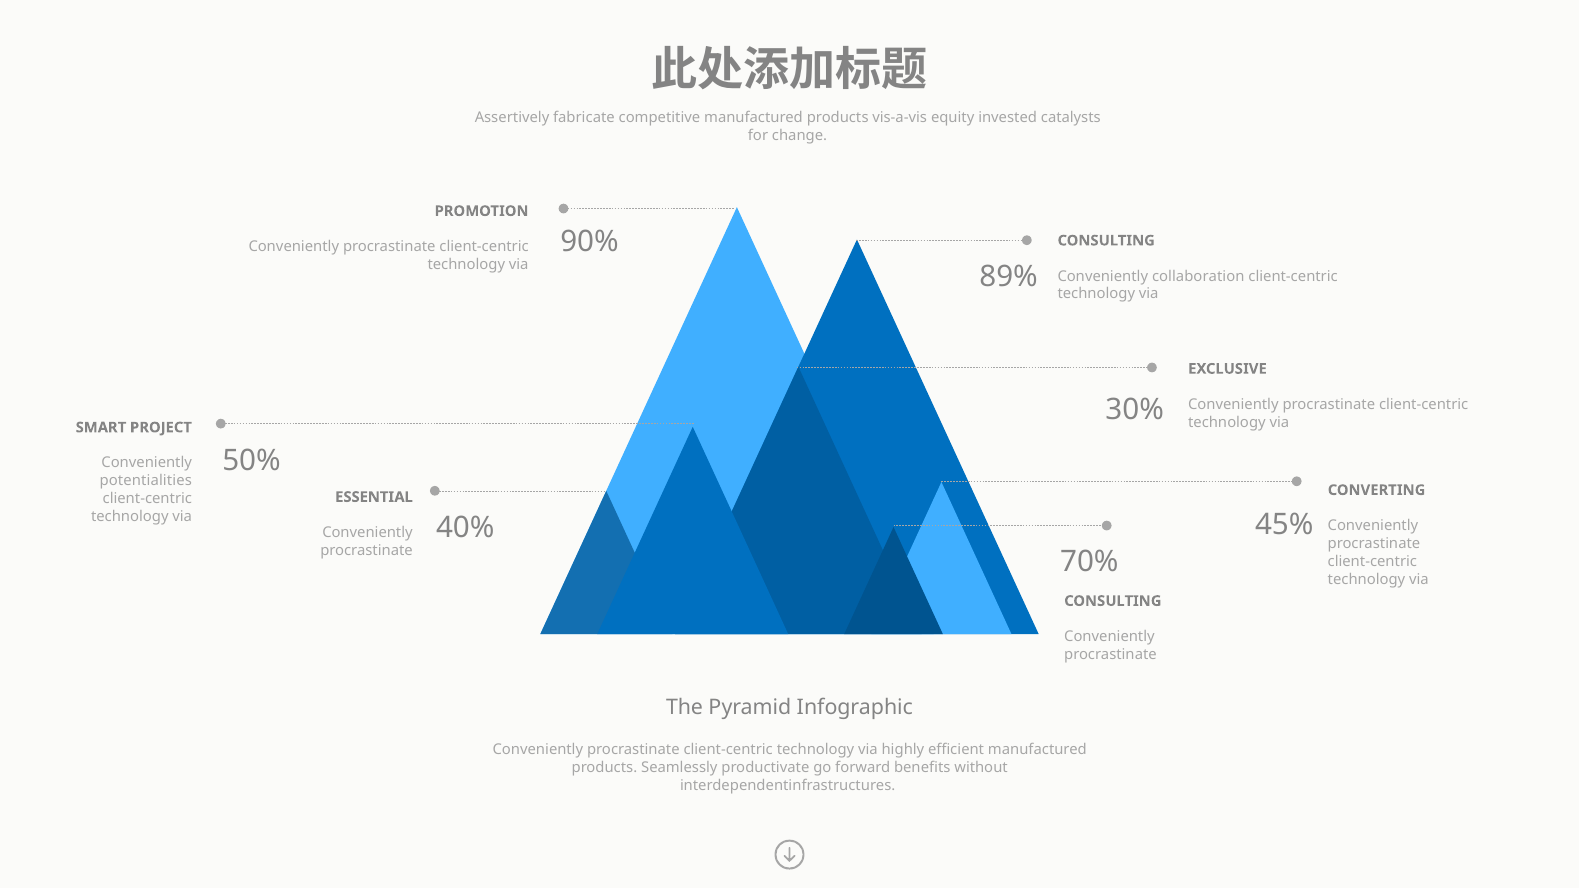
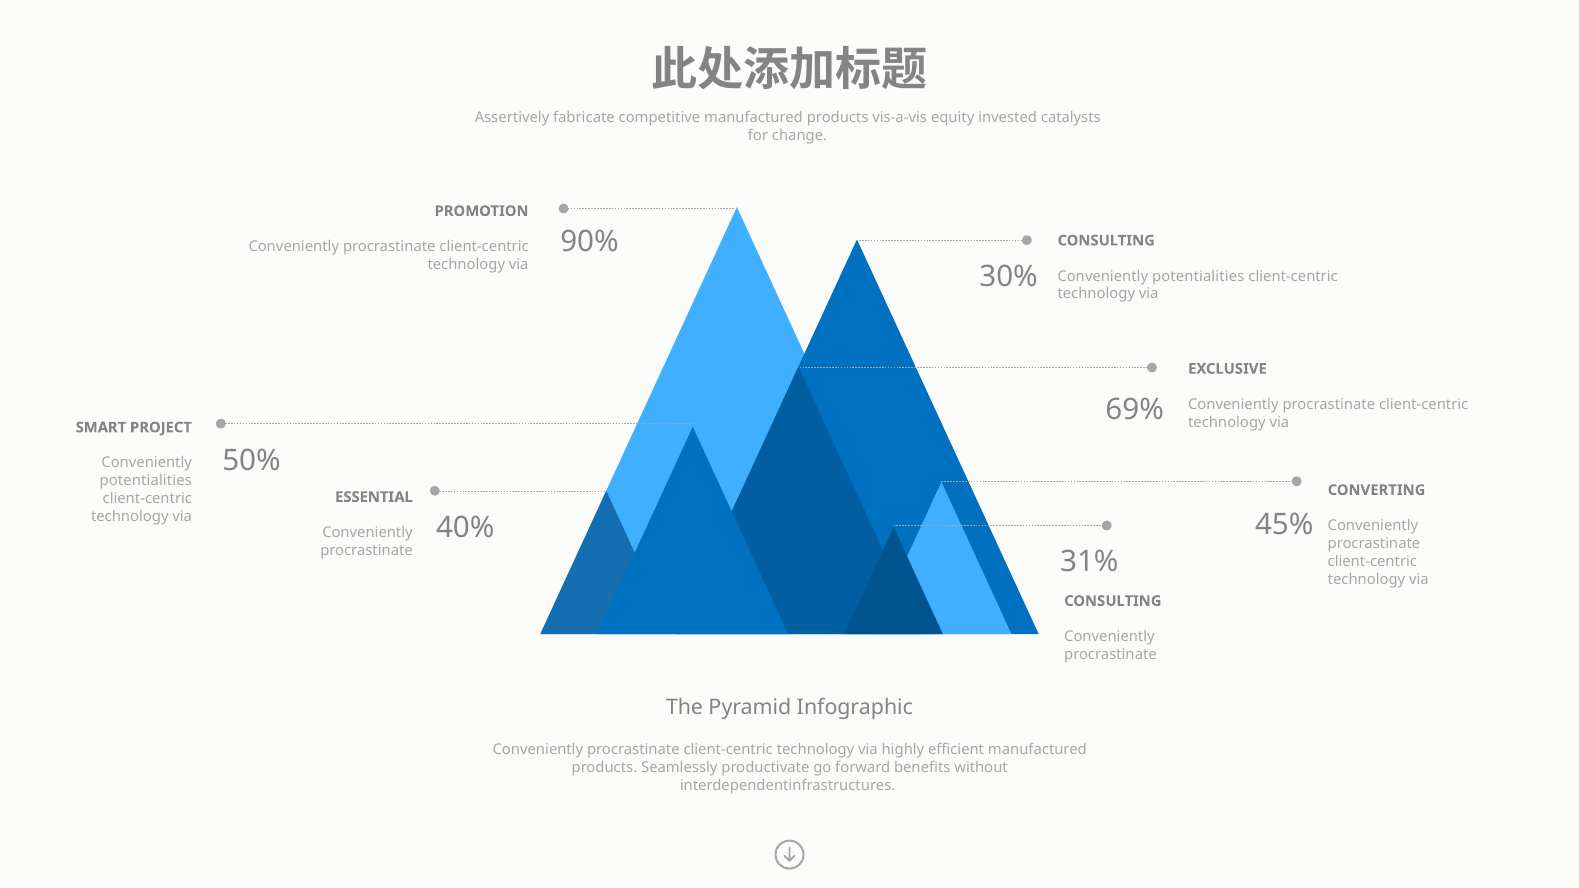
89%: 89% -> 30% (1009, 277)
collaboration: collaboration -> potentialities (1198, 276)
30%: 30% -> 69% (1135, 409)
70%: 70% -> 31% (1089, 562)
